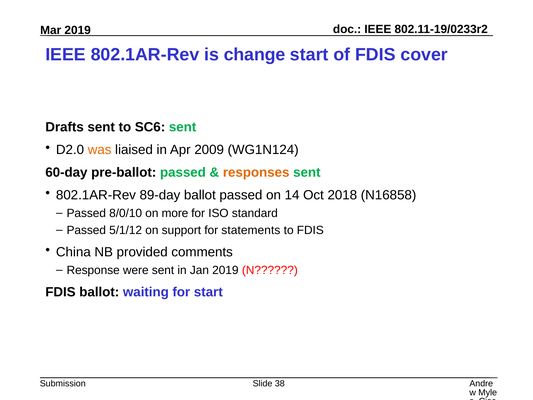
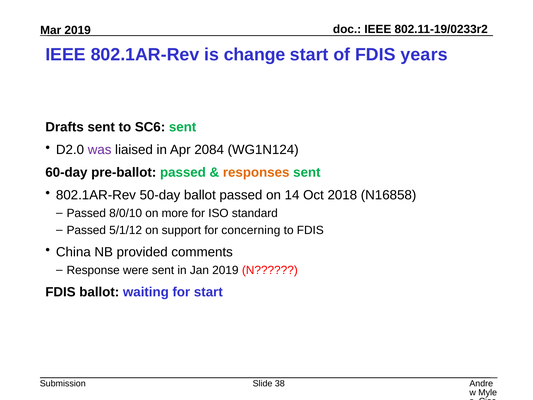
cover: cover -> years (424, 55)
was colour: orange -> purple (100, 150)
2009: 2009 -> 2084 (209, 150)
89-day: 89-day -> 50-day (160, 195)
statements: statements -> concerning (251, 230)
